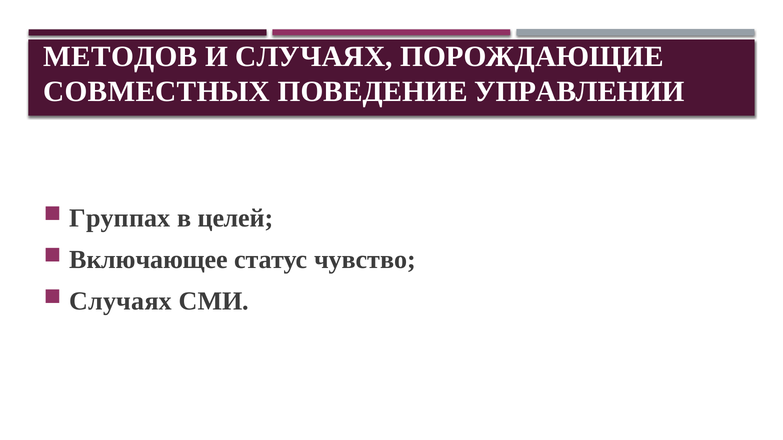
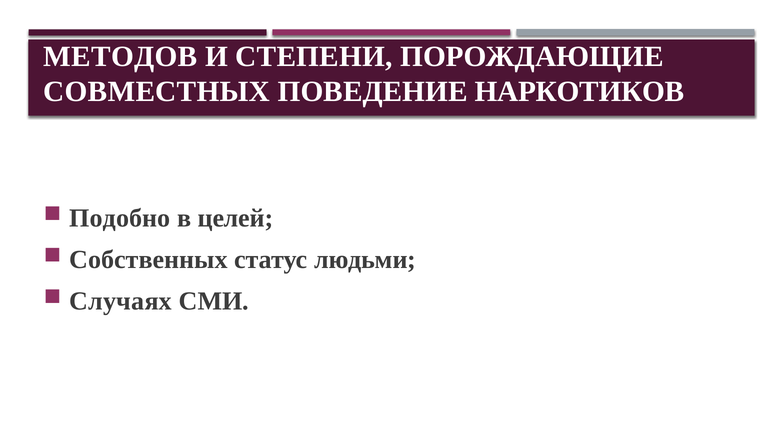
И СЛУЧАЯХ: СЛУЧАЯХ -> СТЕПЕНИ (314, 56)
УПРАВЛЕНИИ: УПРАВЛЕНИИ -> НАРКОТИКОВ (580, 92)
Группах: Группах -> Подобно (120, 218)
Включающее: Включающее -> Собственных (148, 260)
чувство: чувство -> людьми (365, 260)
